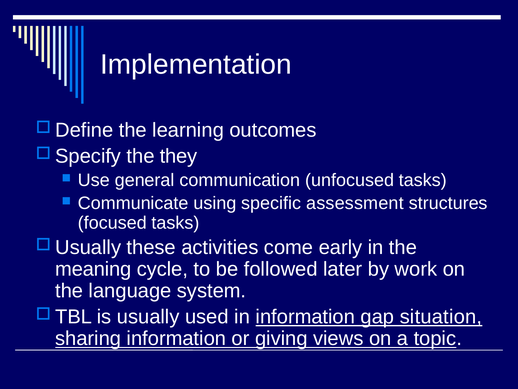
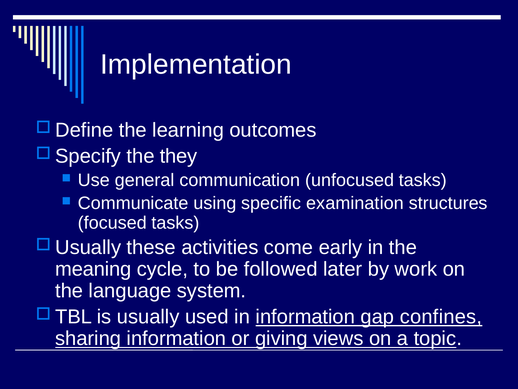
assessment: assessment -> examination (355, 203)
situation: situation -> confines (441, 316)
